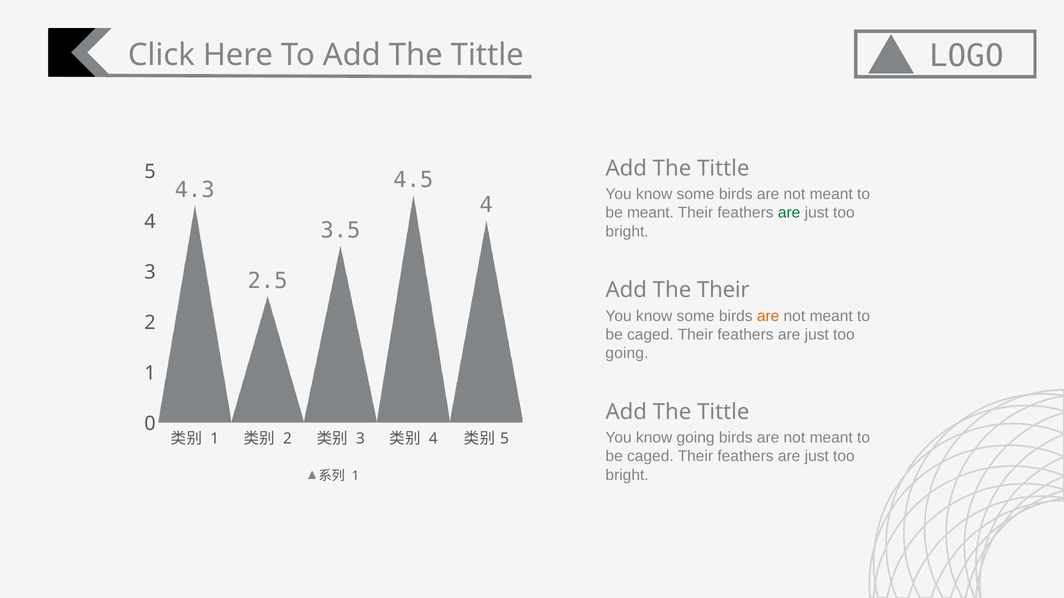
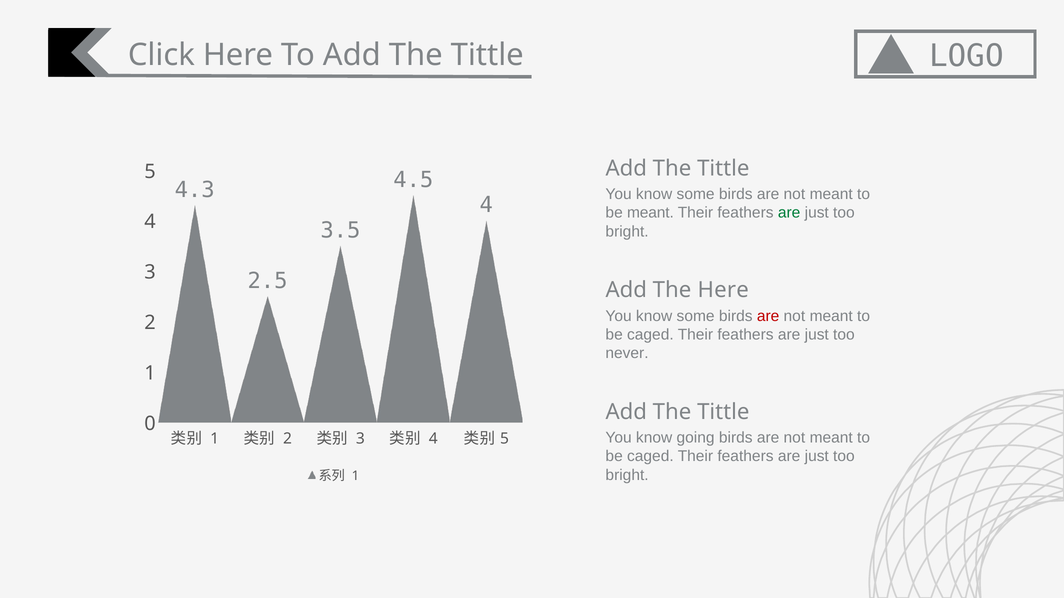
The Their: Their -> Here (723, 290)
are colour: orange -> red (768, 316)
going: going -> never (627, 354)
